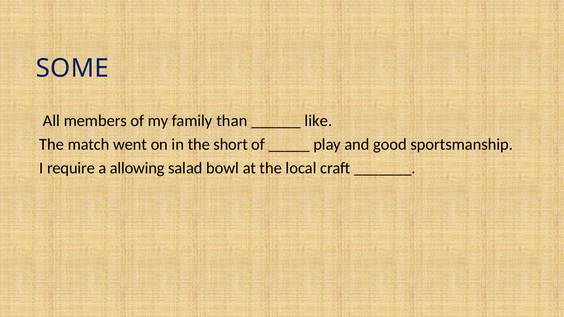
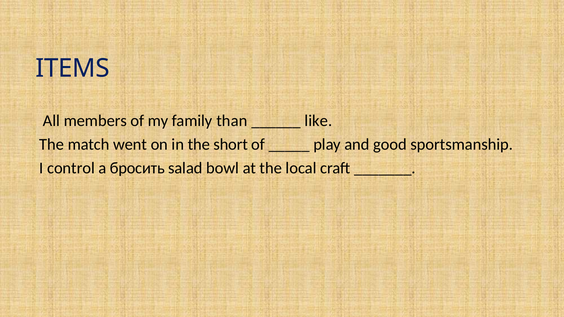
SOME: SOME -> ITEMS (73, 68)
require: require -> control (71, 168)
allowing: allowing -> бросить (137, 168)
